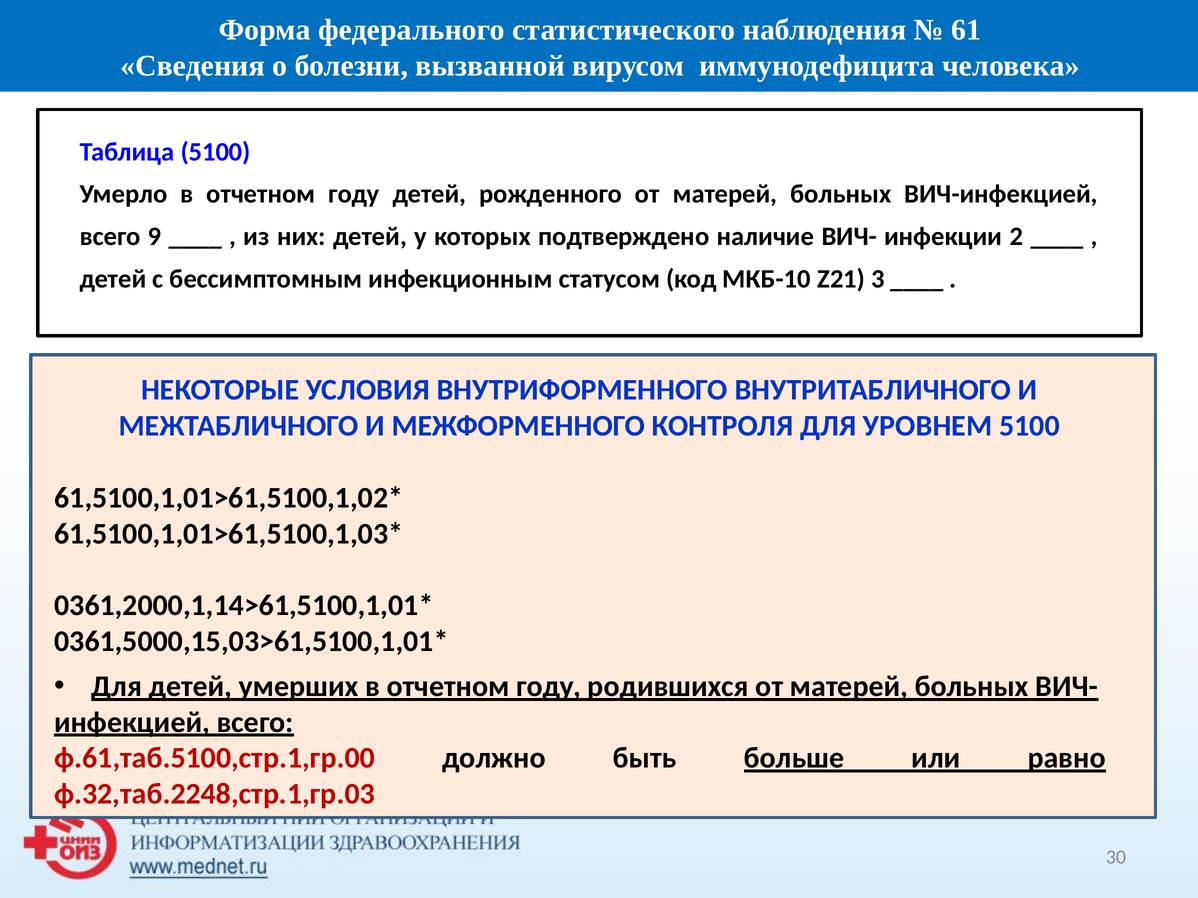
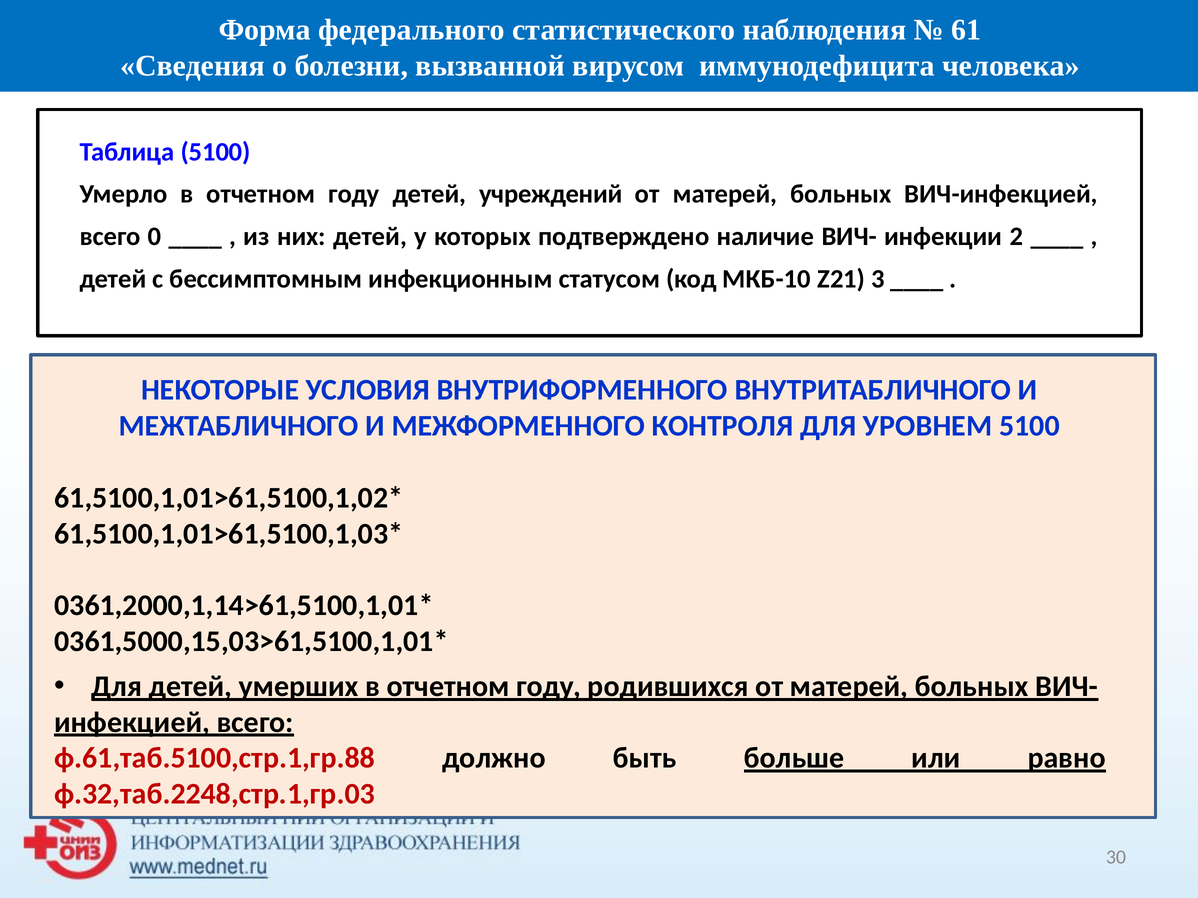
рожденного: рожденного -> учреждений (551, 194)
9: 9 -> 0 (155, 237)
ф.61,таб.5100,стр.1,гр.00: ф.61,таб.5100,стр.1,гр.00 -> ф.61,таб.5100,стр.1,гр.88 (214, 759)
